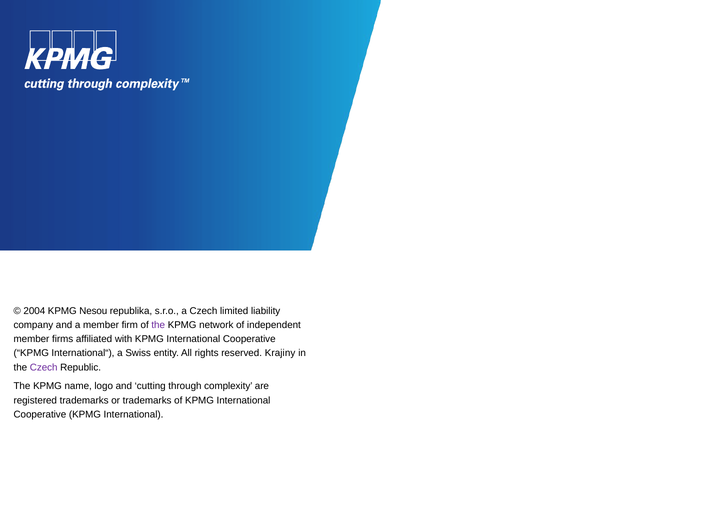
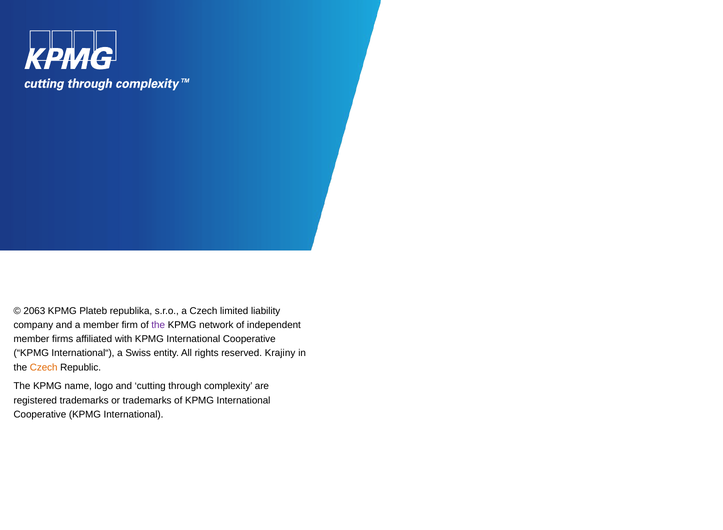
2004: 2004 -> 2063 (34, 311)
Nesou: Nesou -> Plateb (93, 311)
Czech colour: purple -> orange (44, 367)
